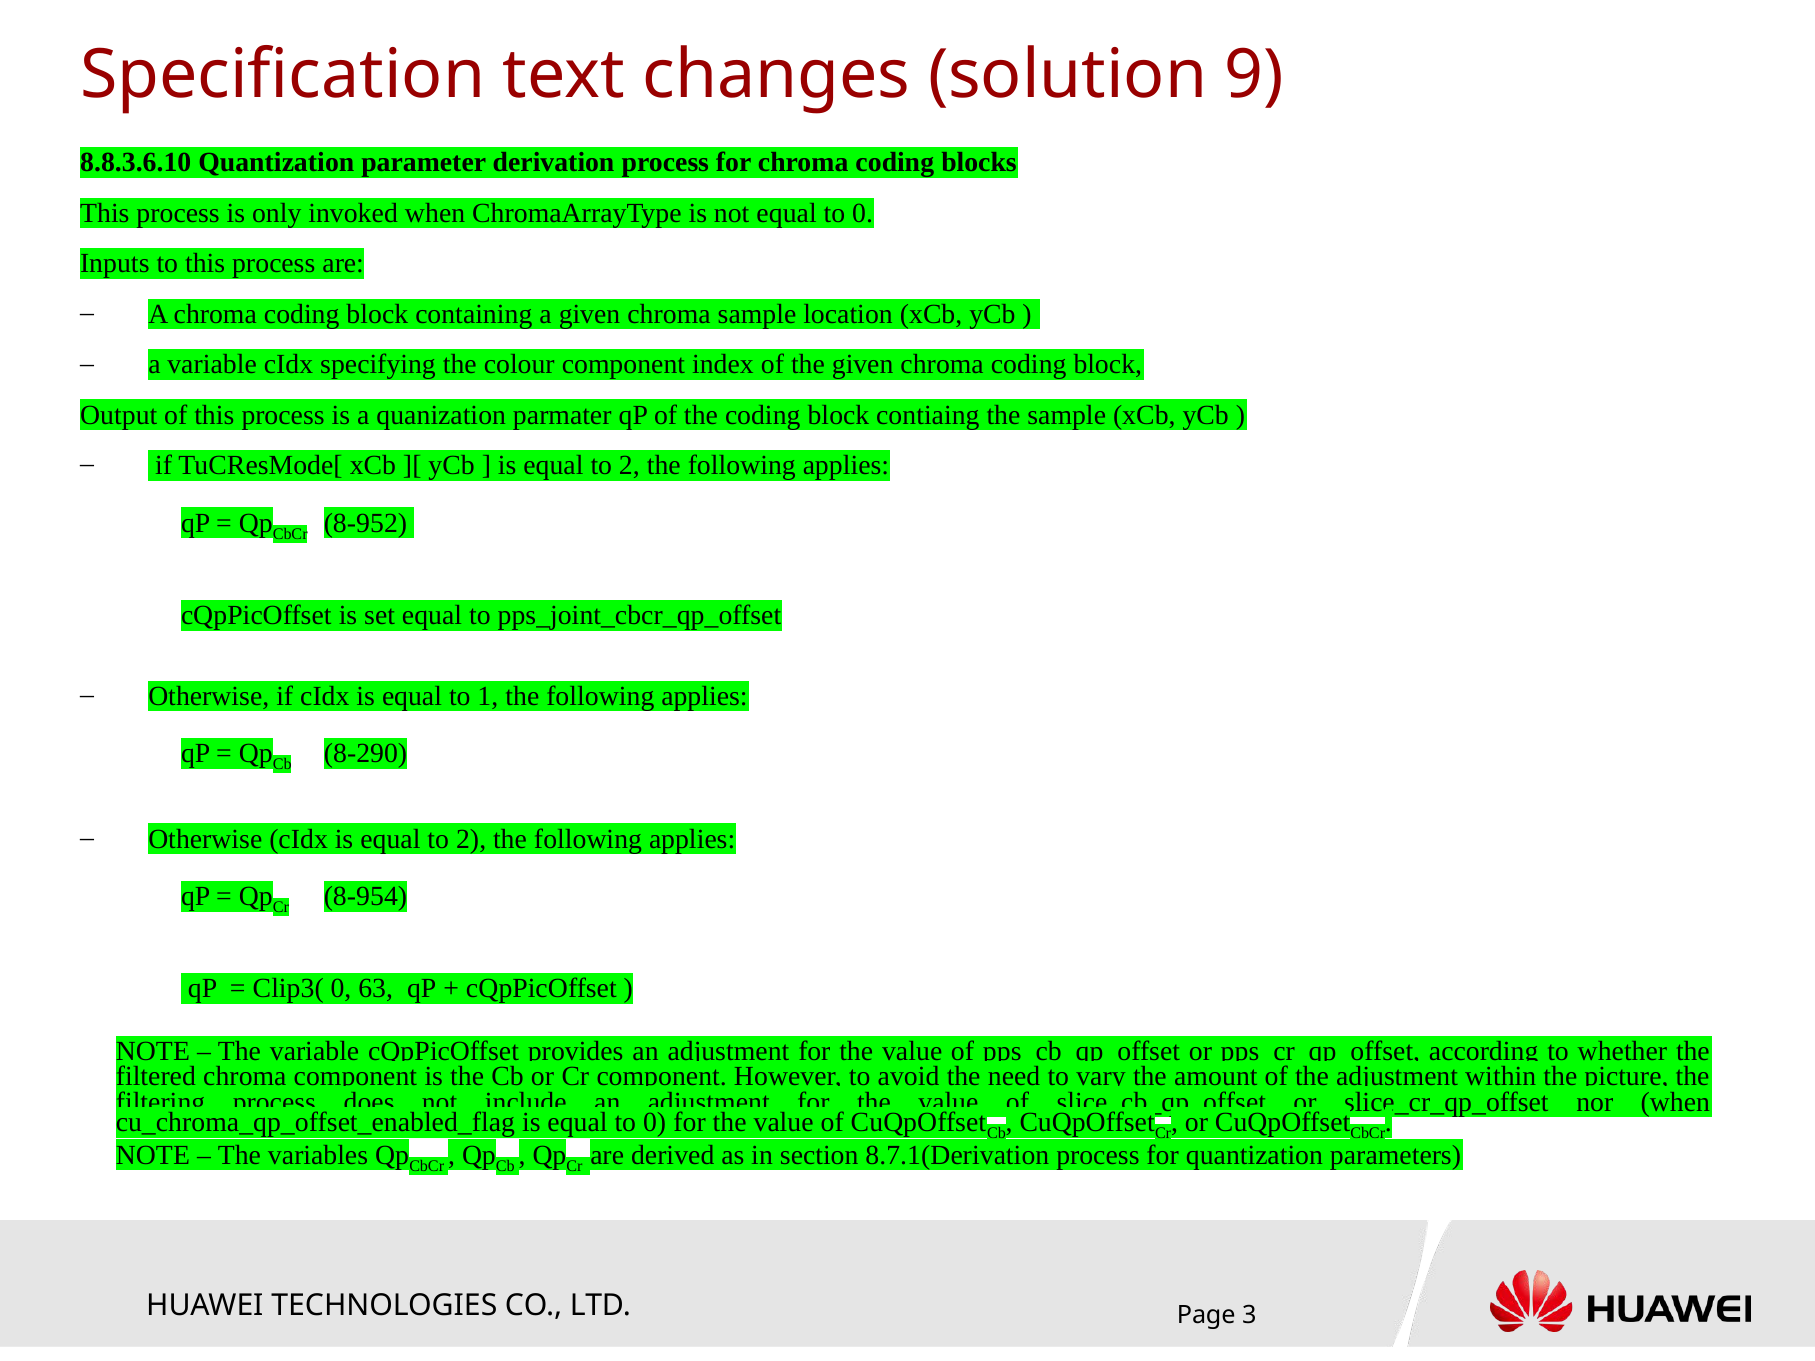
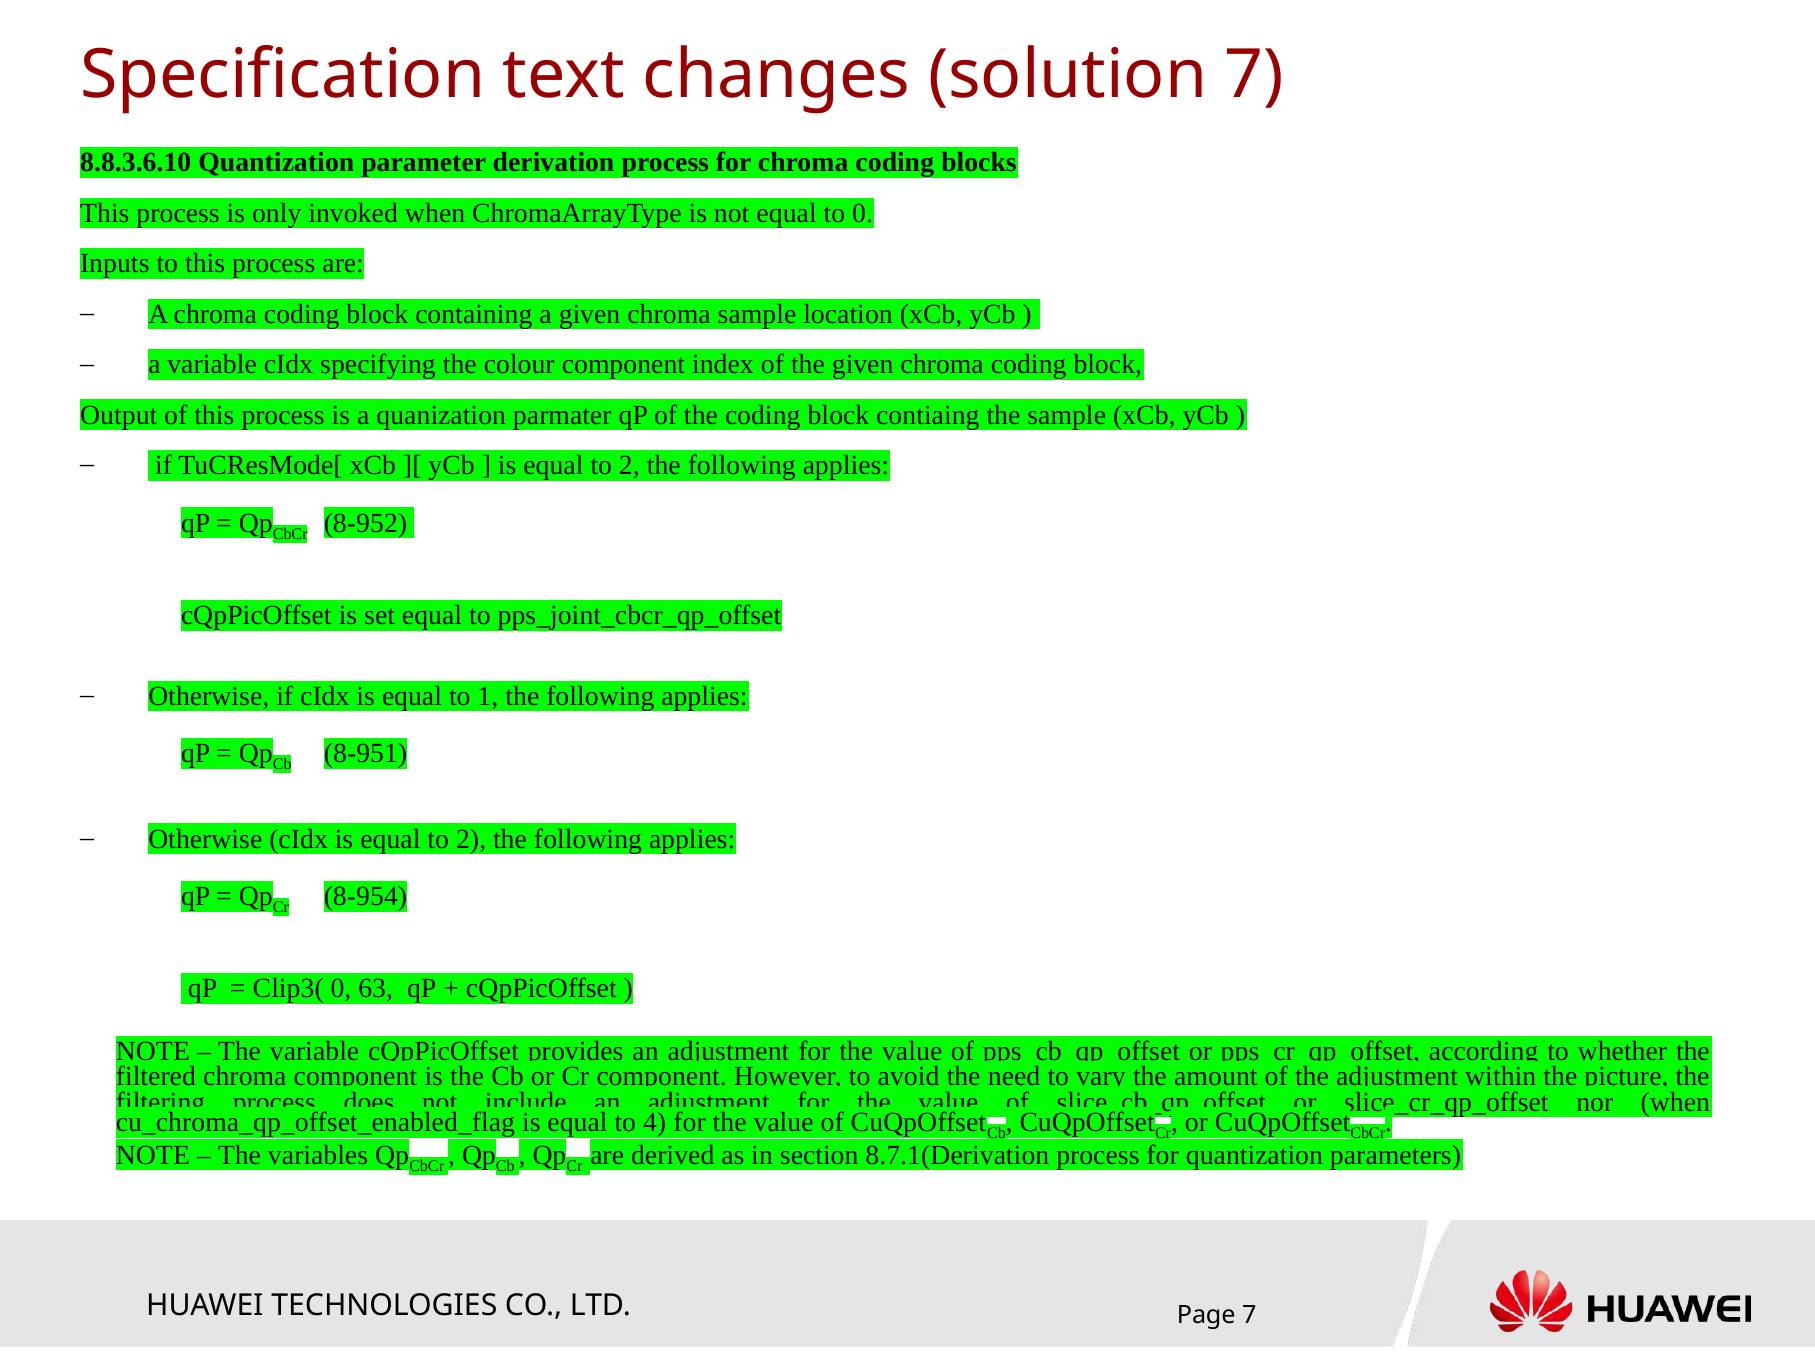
solution 9: 9 -> 7 (1254, 75)
8‑290: 8‑290 -> 8‑951 (366, 754)
is equal to 0: 0 -> 4 (655, 1123)
Page 3: 3 -> 7 (1249, 1316)
